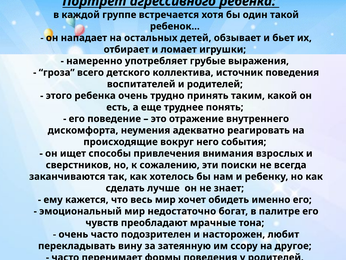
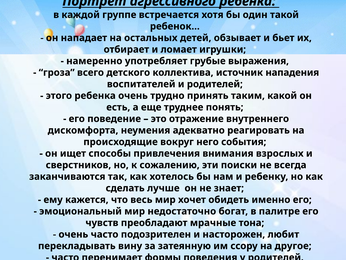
источник поведения: поведения -> нападения (292, 72)
